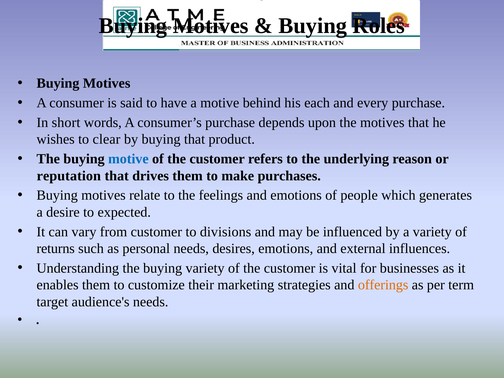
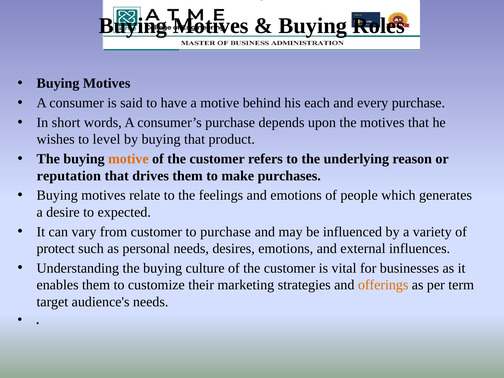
clear: clear -> level (107, 139)
motive colour: blue -> orange (128, 159)
to divisions: divisions -> purchase (226, 232)
returns: returns -> protect (56, 249)
buying variety: variety -> culture (205, 268)
